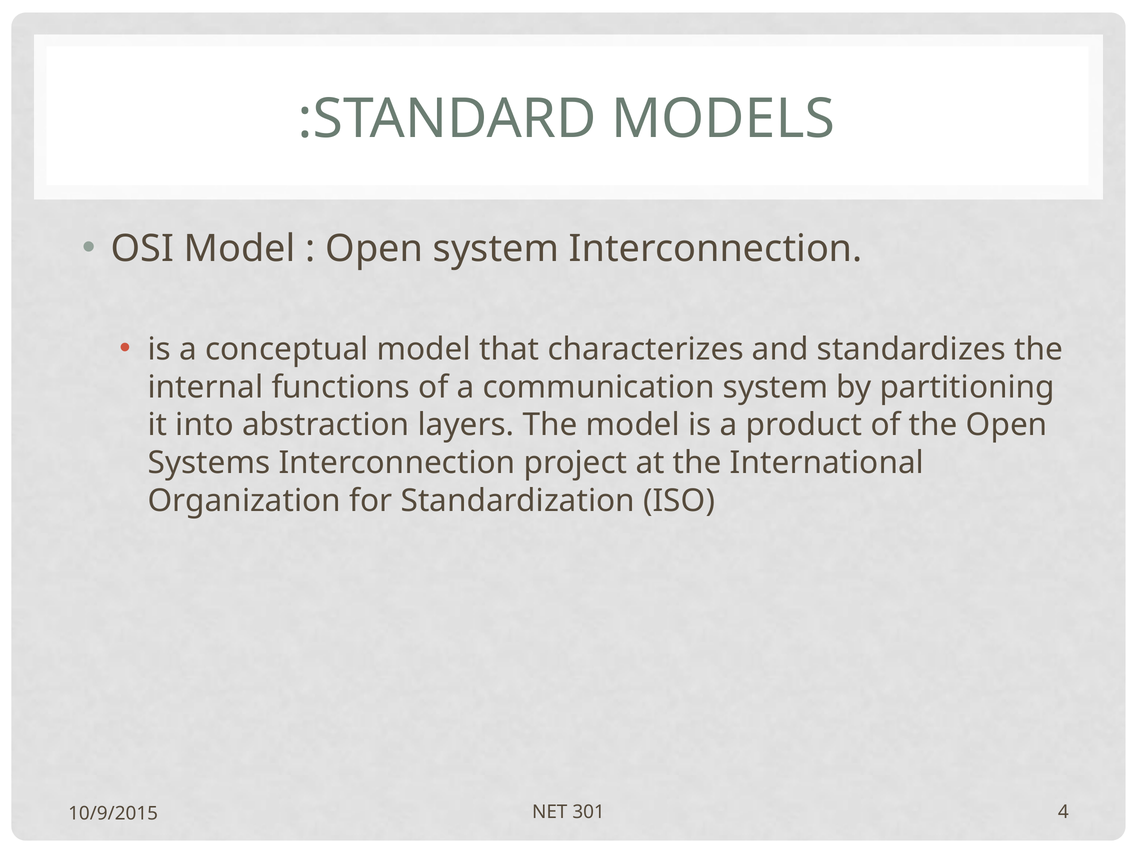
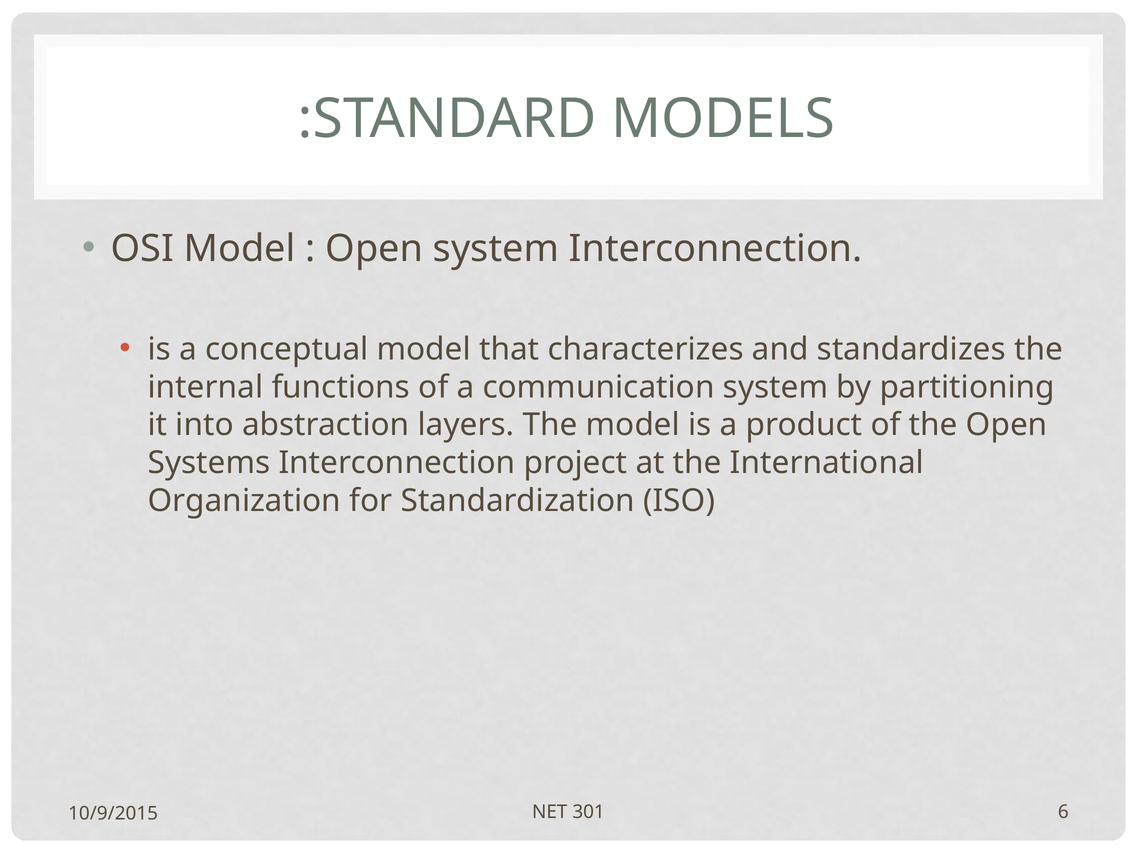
4: 4 -> 6 (1063, 813)
